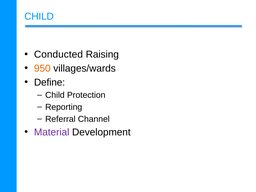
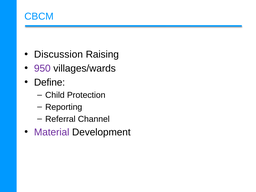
CHILD: CHILD -> CBCM (39, 17)
Conducted: Conducted -> Discussion (58, 55)
950 colour: orange -> purple (42, 68)
